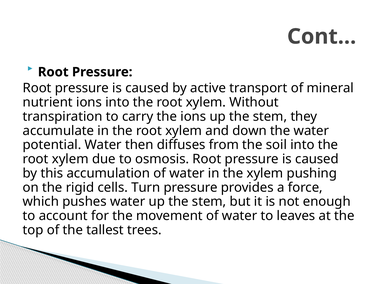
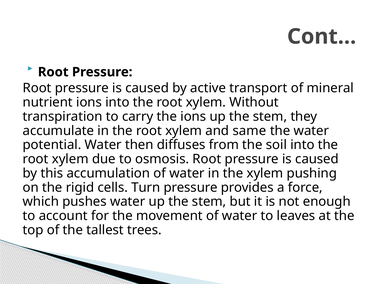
down: down -> same (249, 131)
